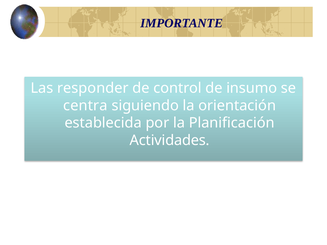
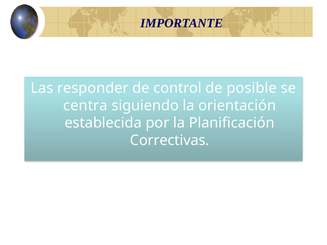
insumo: insumo -> posible (252, 88)
Actividades: Actividades -> Correctivas (170, 141)
